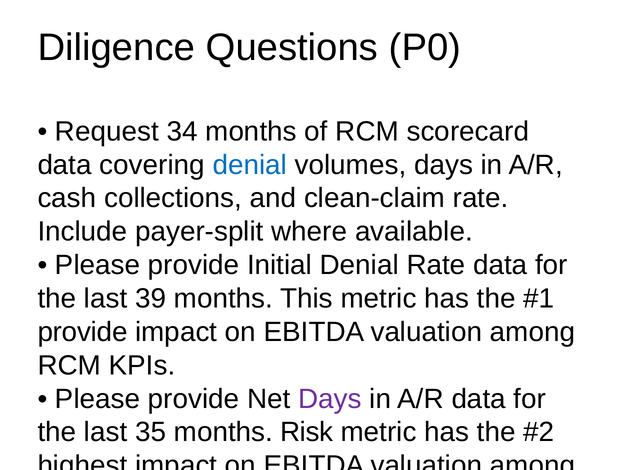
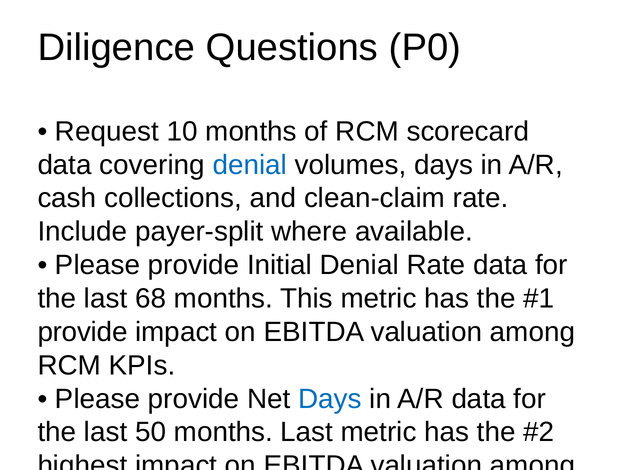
34: 34 -> 10 (182, 131)
39: 39 -> 68 (151, 299)
Days colour: purple -> blue (330, 399)
35: 35 -> 50 (151, 433)
months Risk: Risk -> Last (307, 433)
